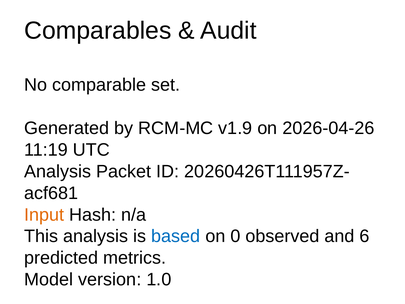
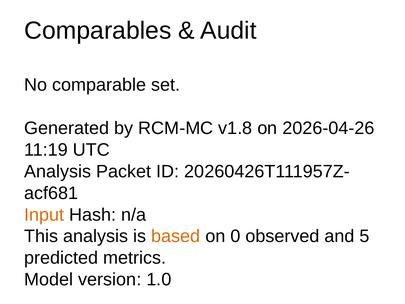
v1.9: v1.9 -> v1.8 (235, 128)
based colour: blue -> orange (176, 236)
6: 6 -> 5 (365, 236)
